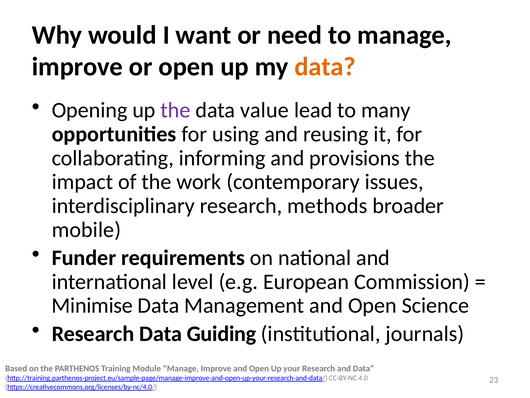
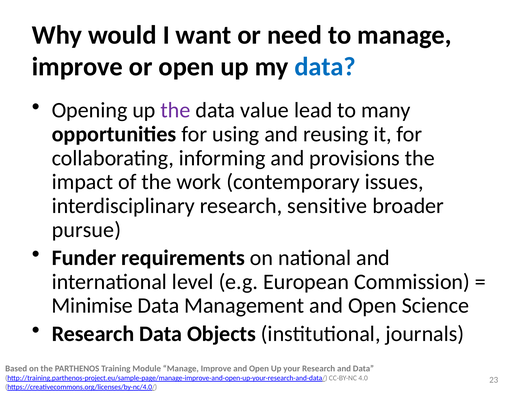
data colour: orange -> blue (325, 67)
methods: methods -> sensitive (327, 206)
mobile: mobile -> pursue (86, 229)
Guiding: Guiding -> Objects (221, 333)
